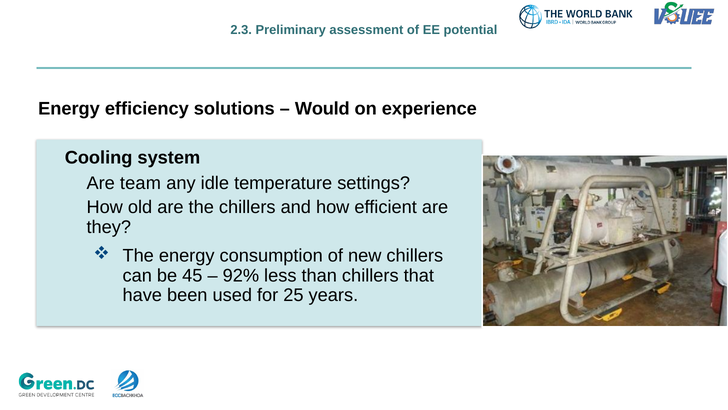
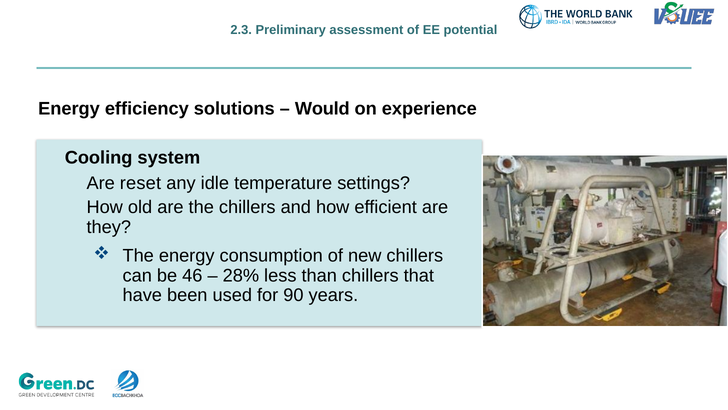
team: team -> reset (140, 183)
45: 45 -> 46 (192, 275)
92%: 92% -> 28% (241, 275)
25: 25 -> 90 (293, 295)
